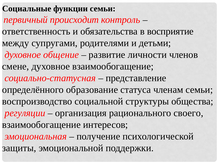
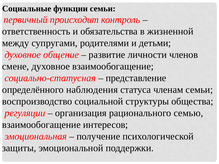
восприятие: восприятие -> жизненной (170, 31)
образование: образование -> наблюдения (92, 90)
своего: своего -> семью (188, 113)
